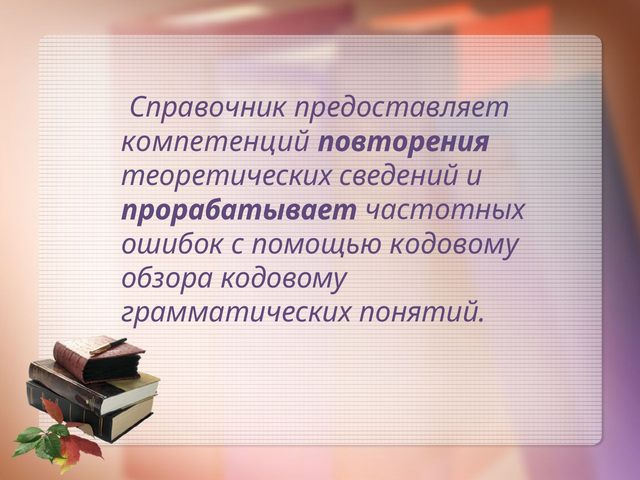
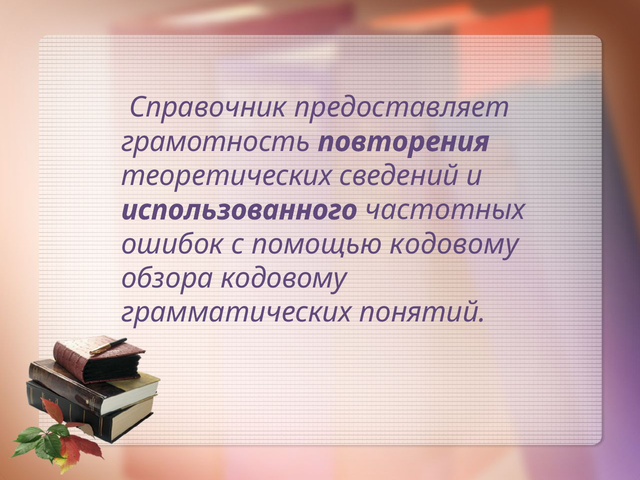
компетенций: компетенций -> грамотность (216, 142)
прорабатывает: прорабатывает -> использованного (239, 210)
